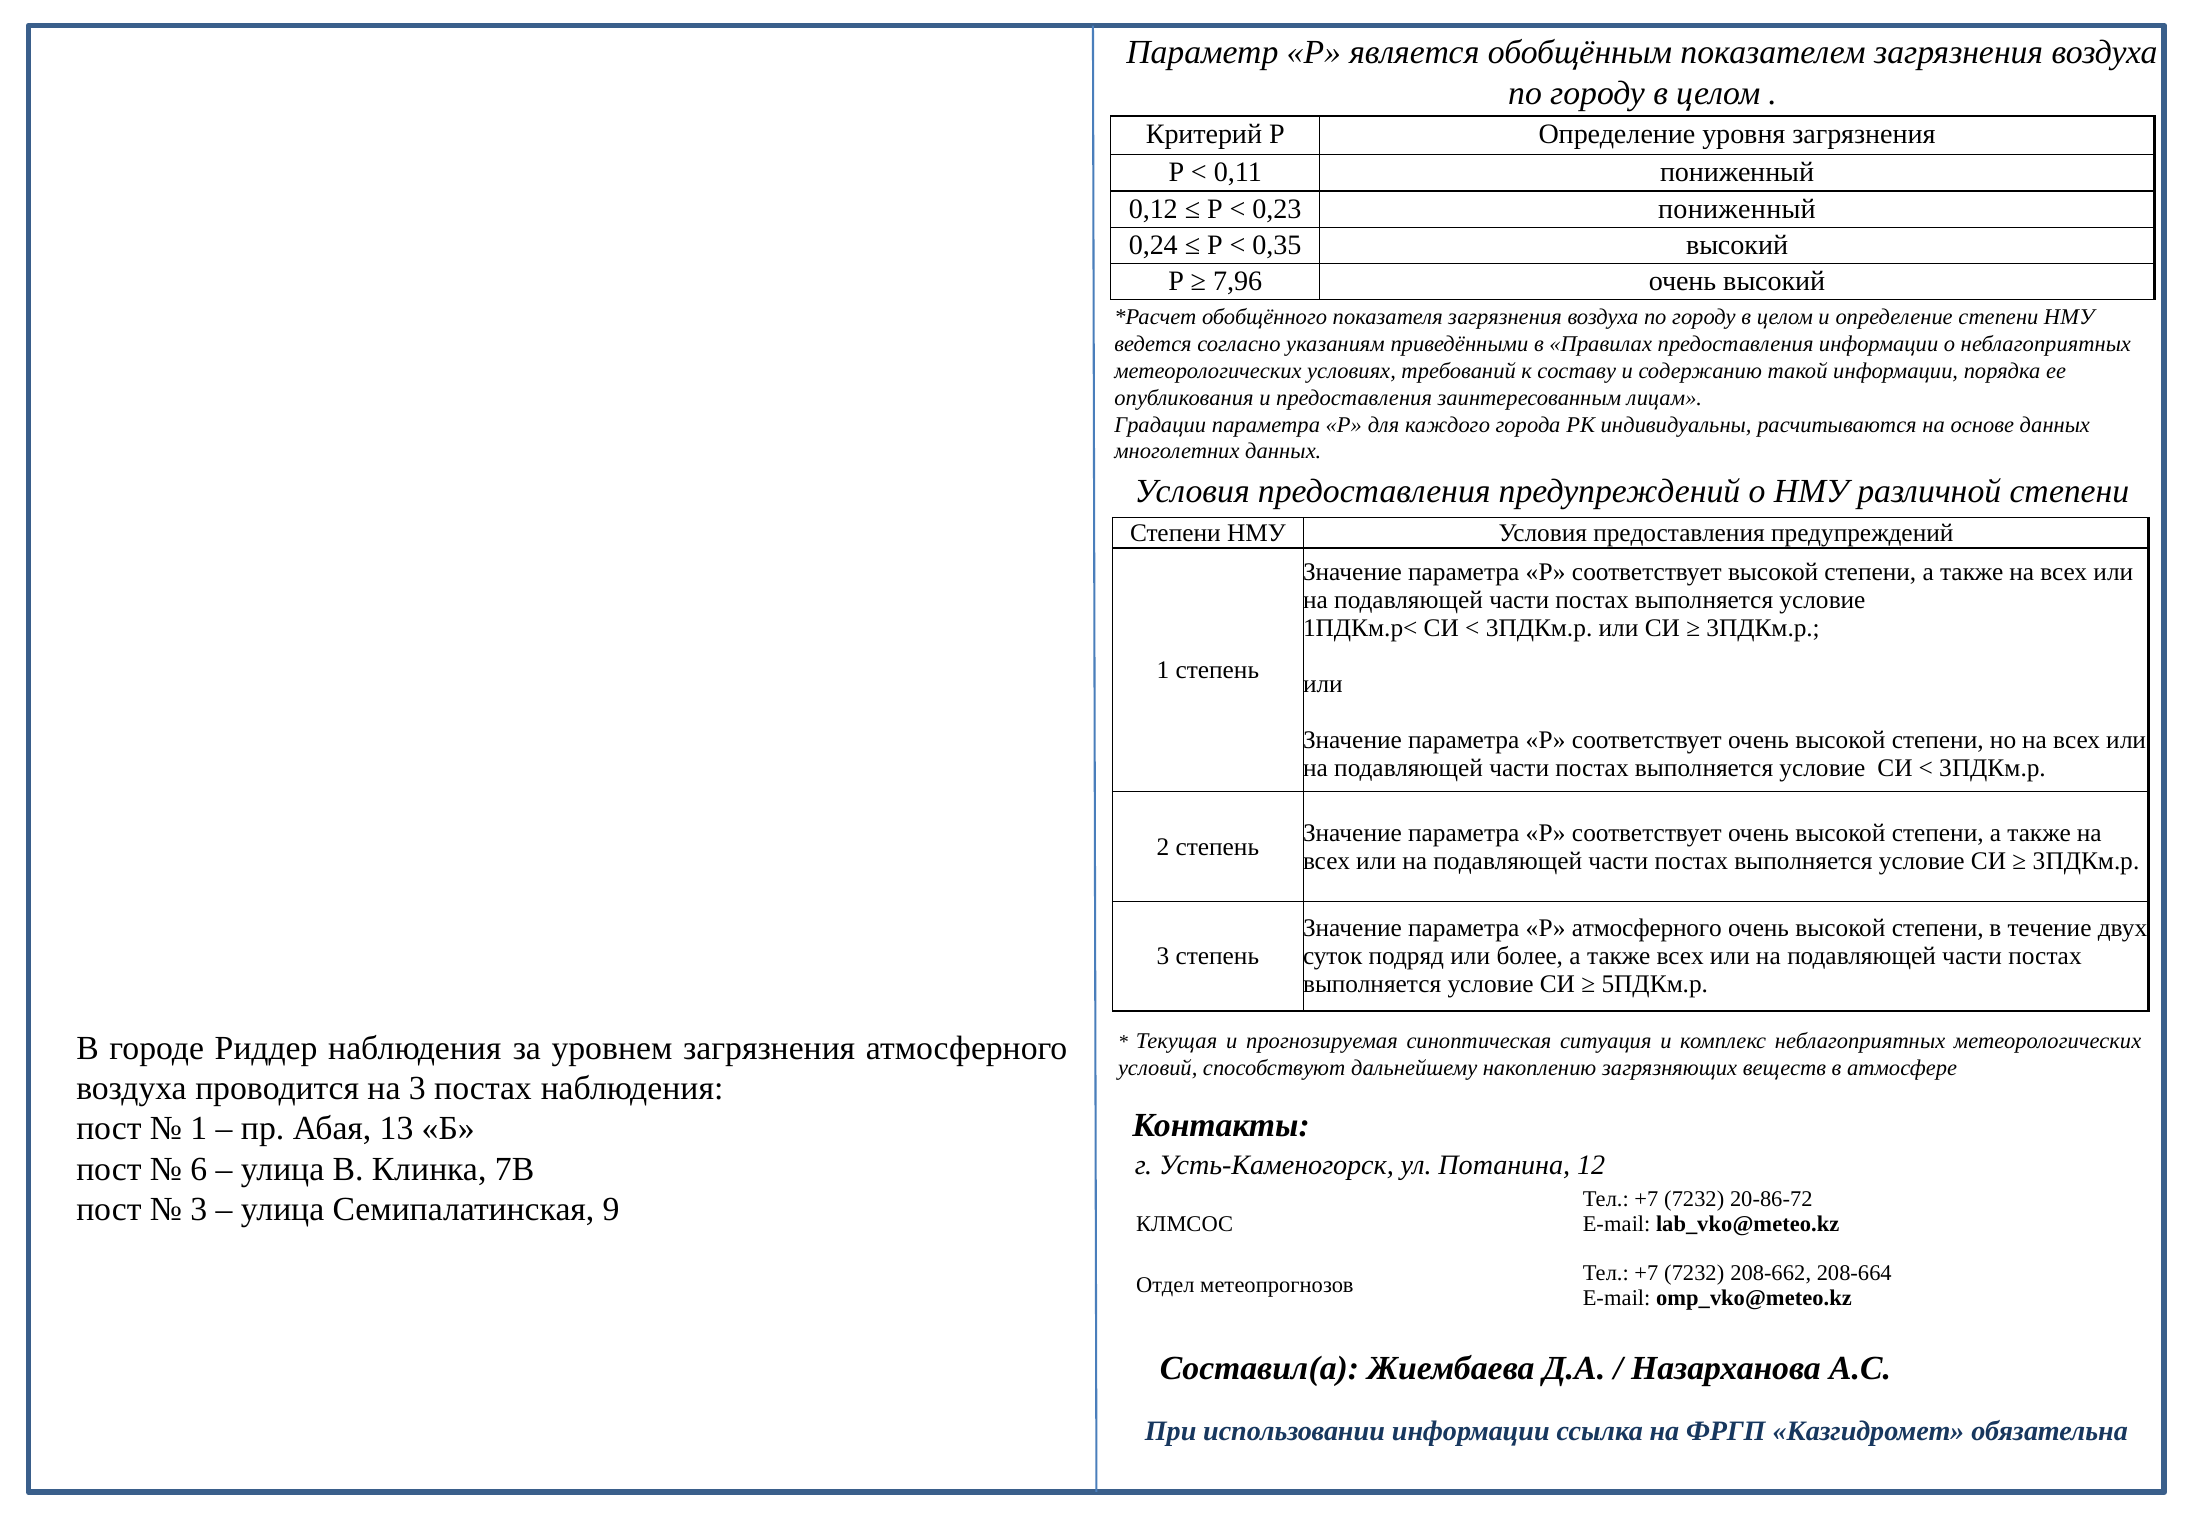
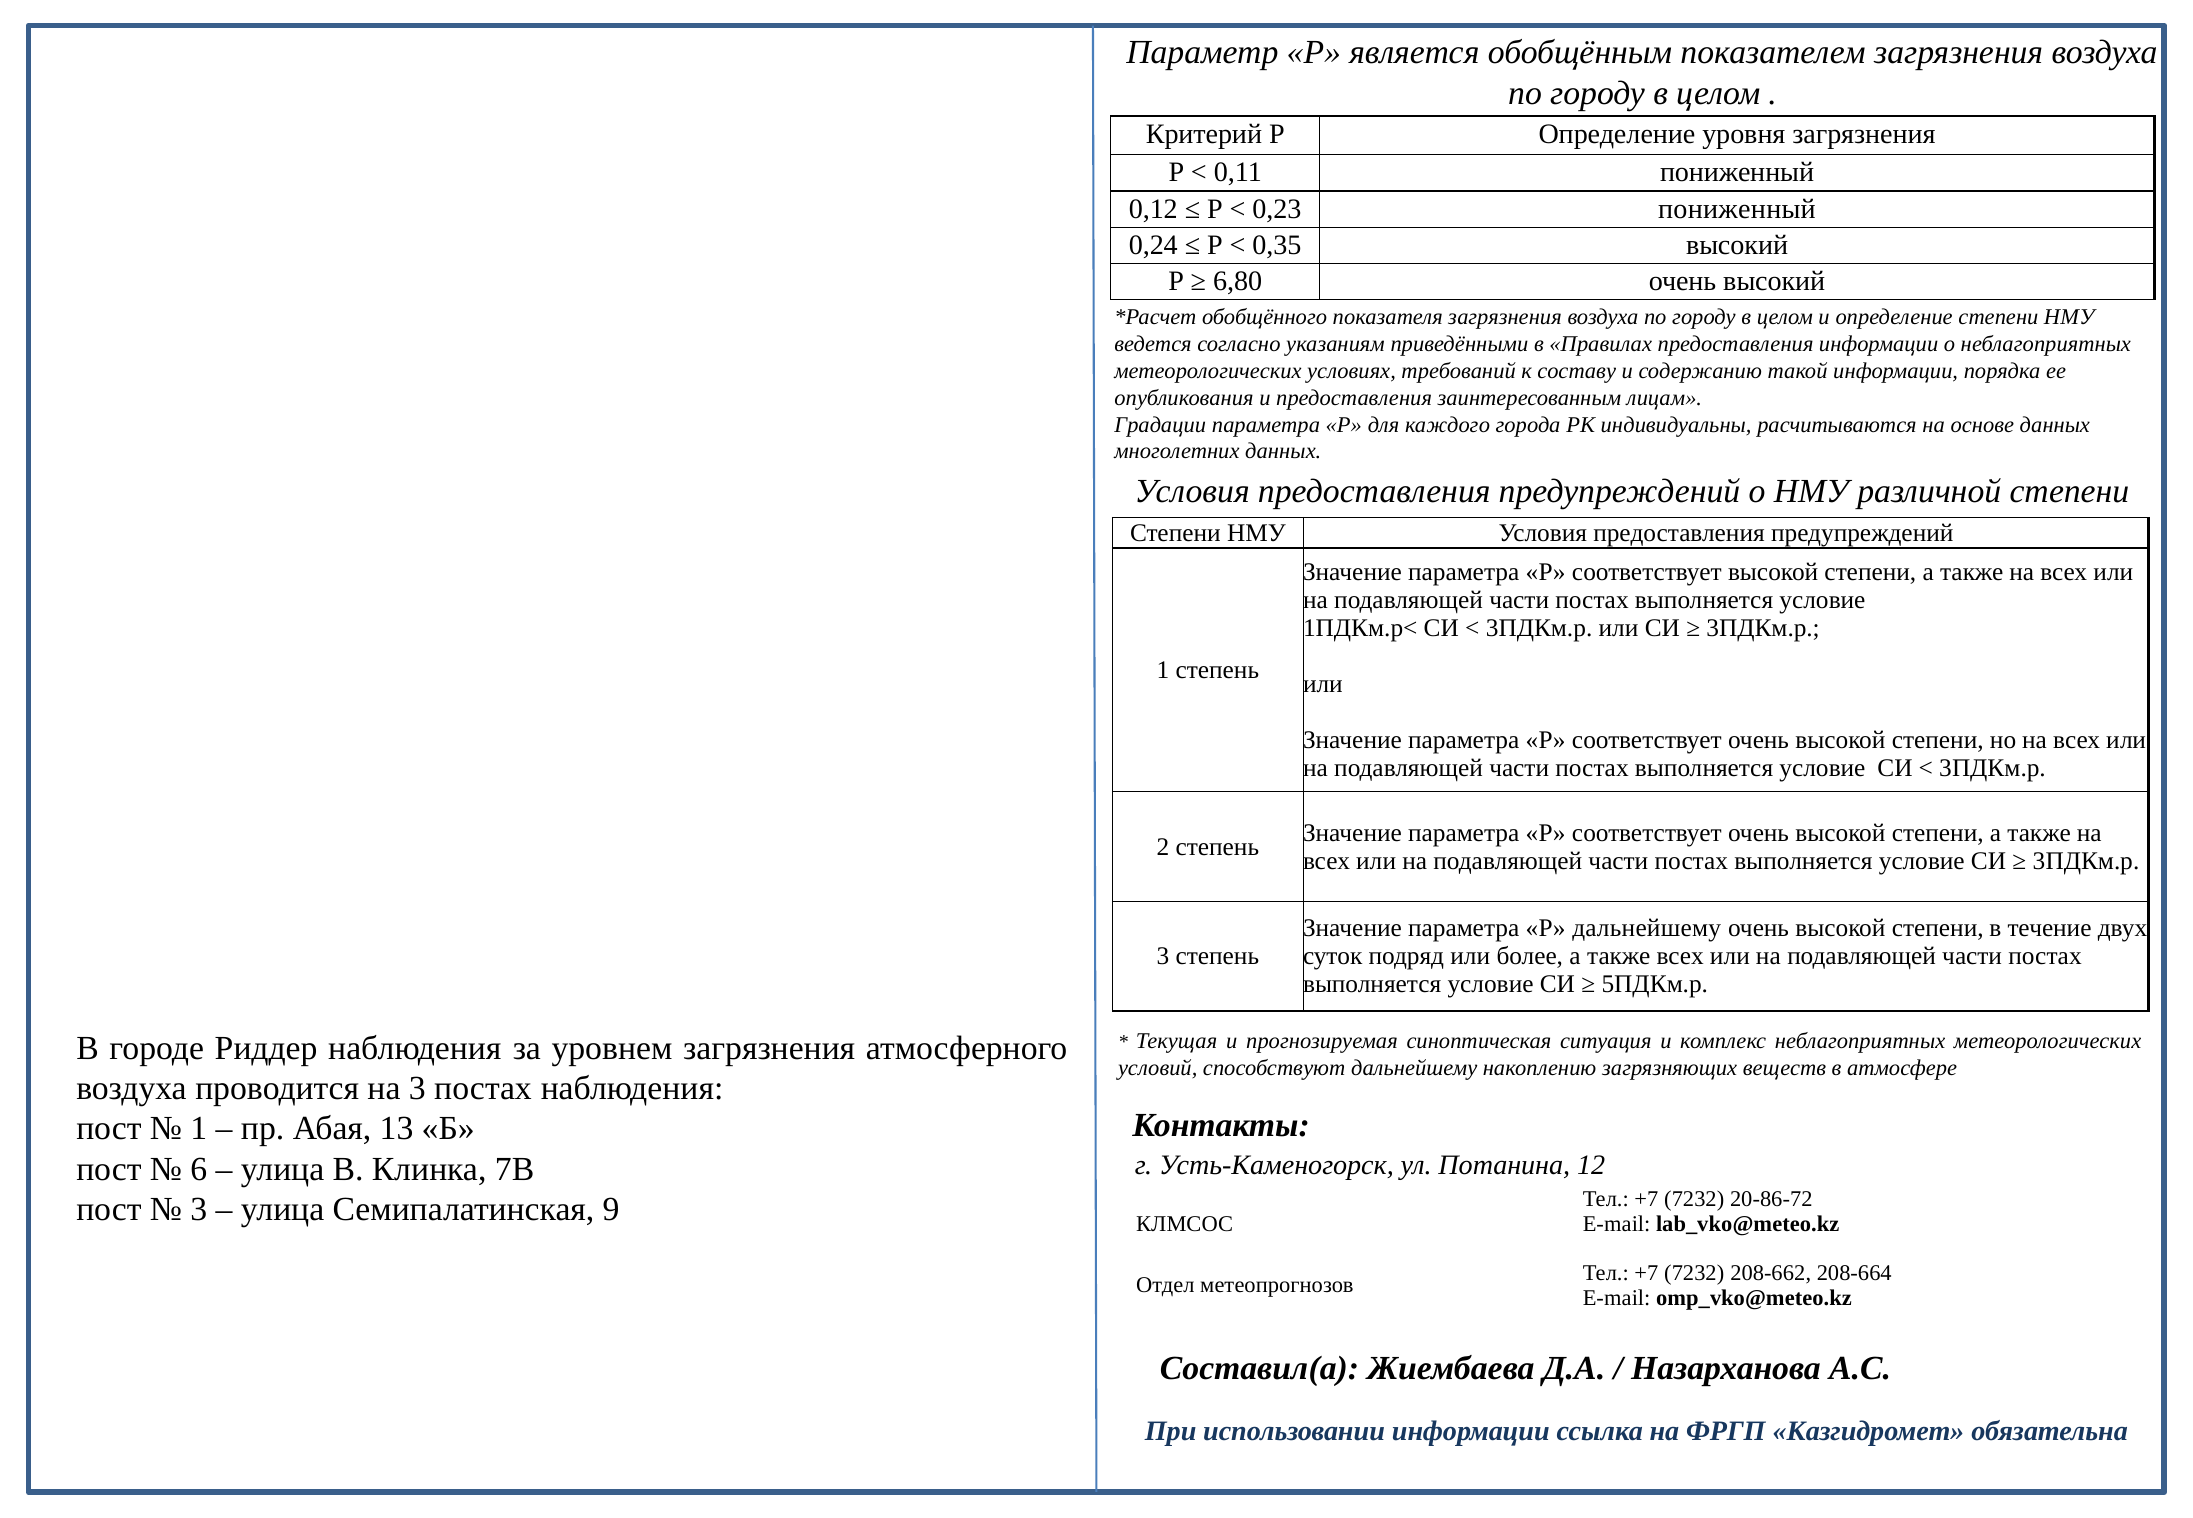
7,96: 7,96 -> 6,80 (1238, 281)
Р атмосферного: атмосферного -> дальнейшему (1647, 928)
